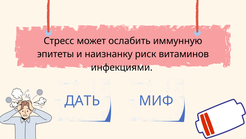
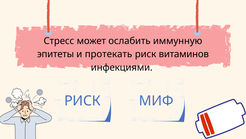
наизнанку: наизнанку -> протекать (109, 54)
ДАТЬ: ДАТЬ -> РИСК (82, 100)
